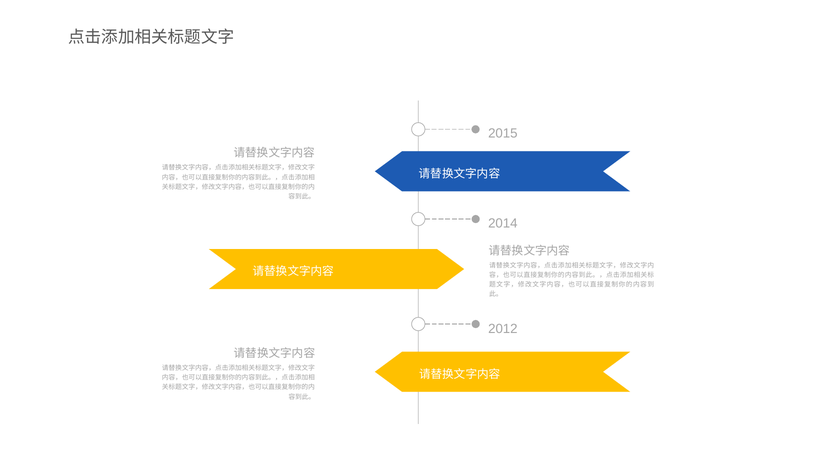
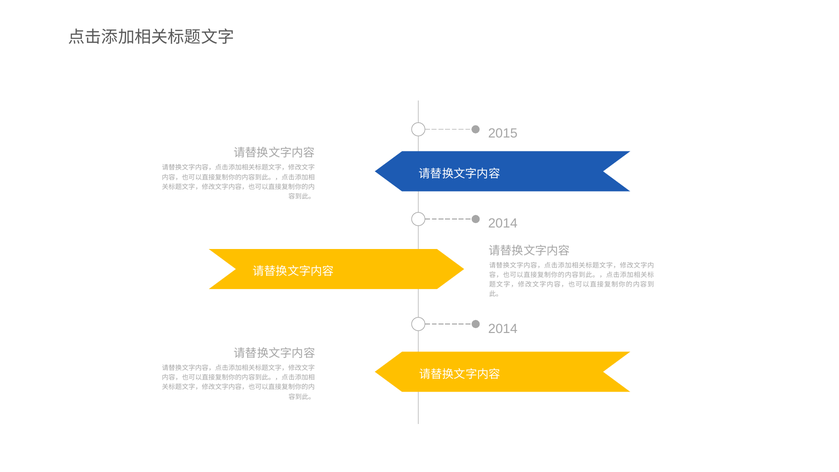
2012: 2012 -> 2014 (503, 329)
